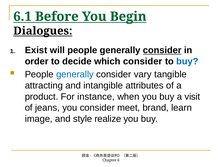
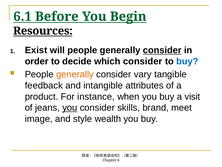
Dialogues: Dialogues -> Resources (43, 31)
generally colour: blue -> orange (75, 74)
attracting: attracting -> feedback (44, 85)
you underline: none -> present (70, 107)
meet: meet -> skills (129, 107)
learn: learn -> meet (182, 107)
realize: realize -> wealth (108, 119)
